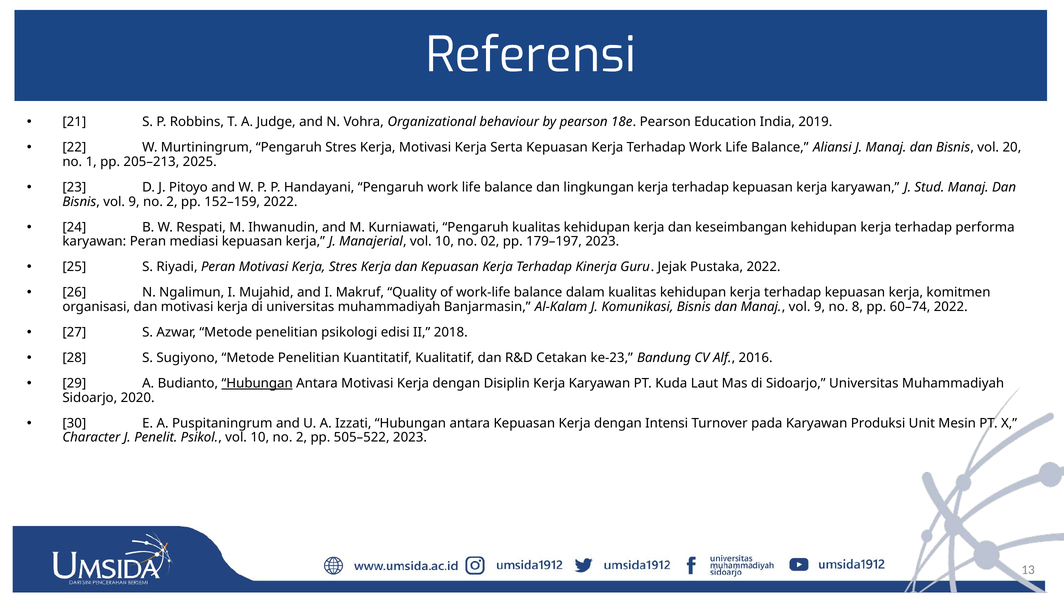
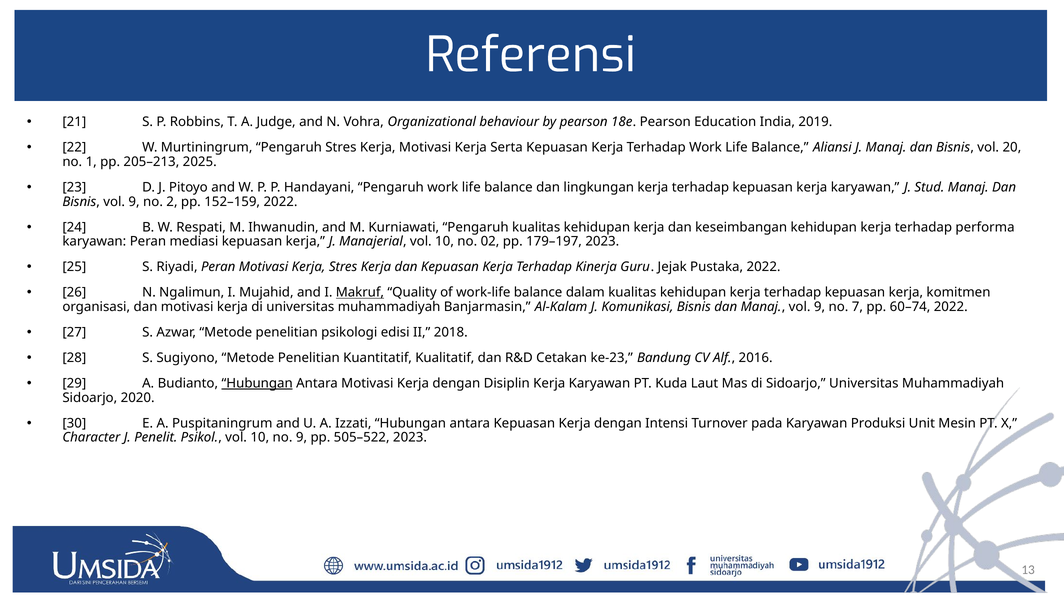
Makruf underline: none -> present (360, 292)
8: 8 -> 7 (857, 307)
10 no 2: 2 -> 9 (301, 437)
